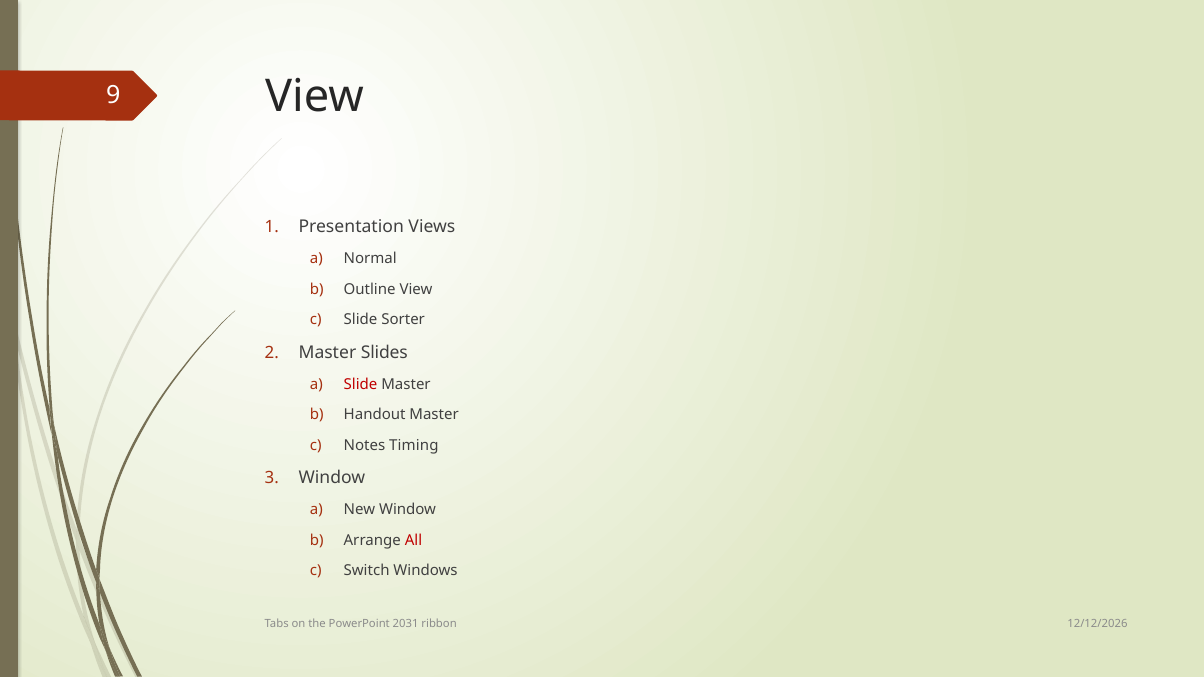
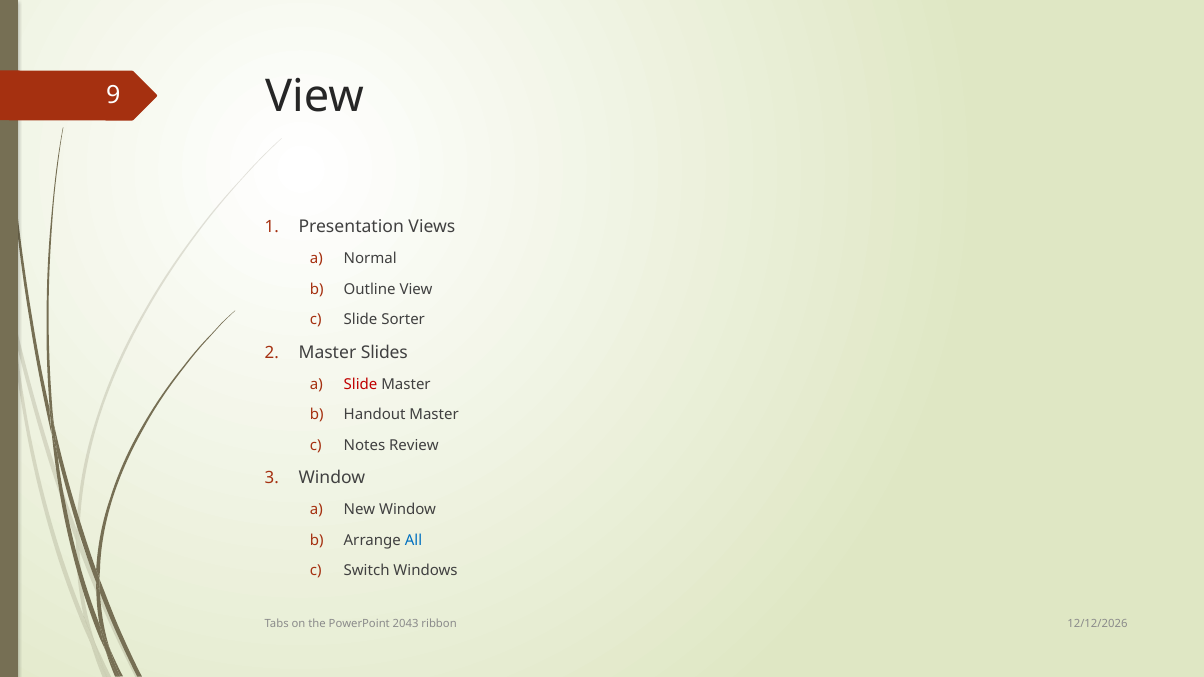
Timing: Timing -> Review (414, 446)
All colour: red -> blue (413, 540)
2031: 2031 -> 2043 (406, 624)
